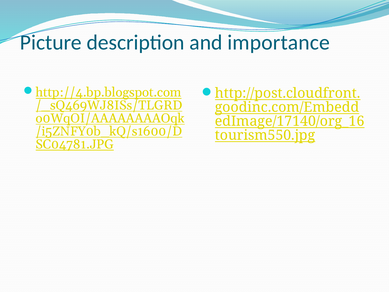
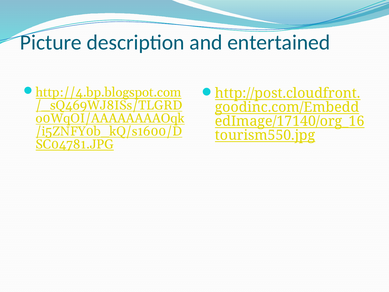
importance: importance -> entertained (279, 42)
